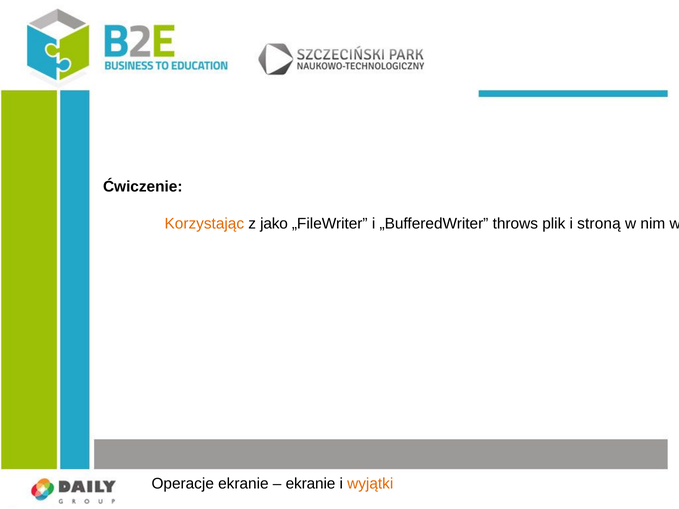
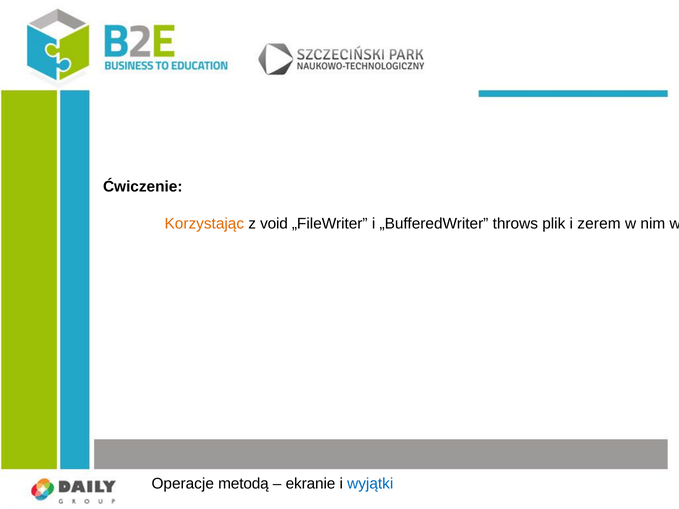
jako: jako -> void (274, 224)
stroną: stroną -> zerem (599, 224)
Operacje ekranie: ekranie -> metodą (243, 484)
wyjątki colour: orange -> blue (370, 484)
